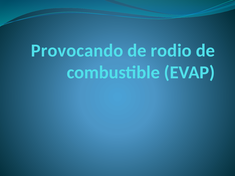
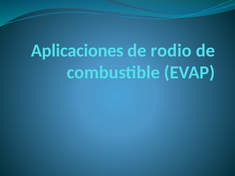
Provocando: Provocando -> Aplicaciones (77, 51)
